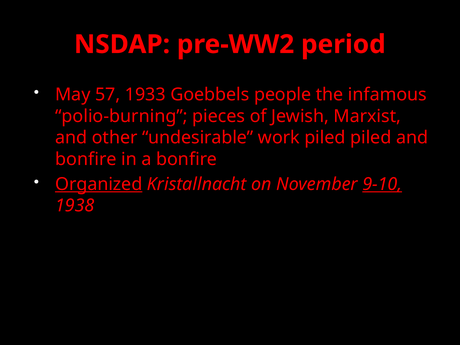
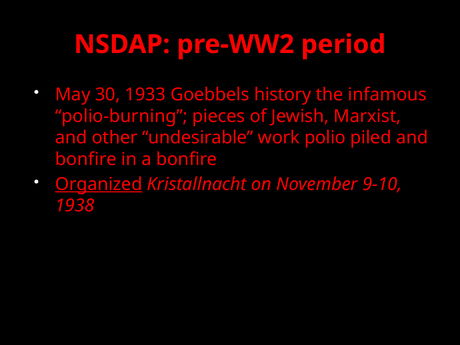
57: 57 -> 30 (108, 95)
people: people -> history (283, 95)
work piled: piled -> polio (325, 138)
9-10 underline: present -> none (382, 184)
